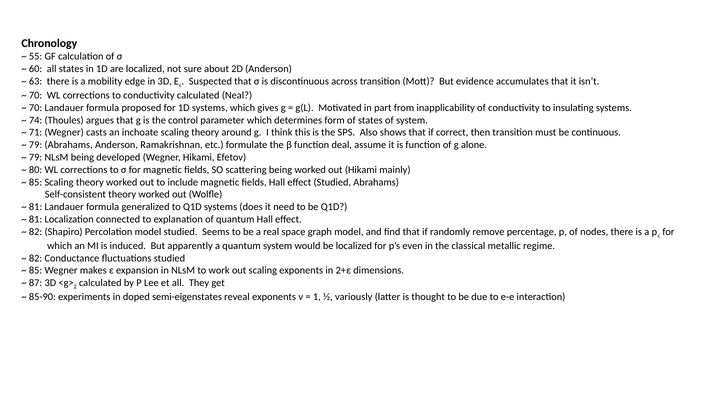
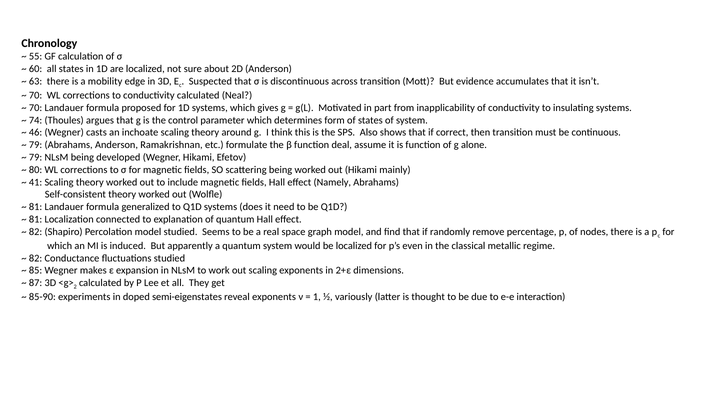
71: 71 -> 46 (36, 133)
85: 85 -> 41 (36, 182)
effect Studied: Studied -> Namely (332, 182)
